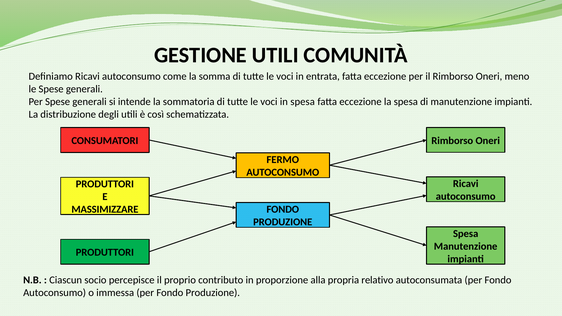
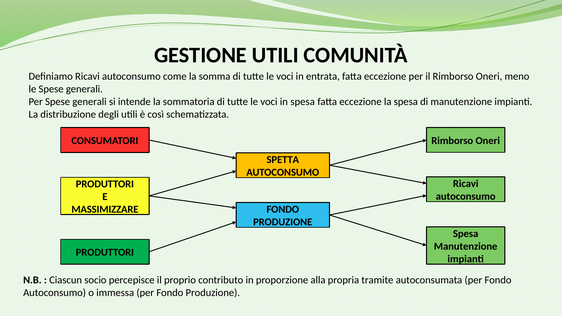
FERMO: FERMO -> SPETTA (283, 160)
relativo: relativo -> tramite (377, 280)
